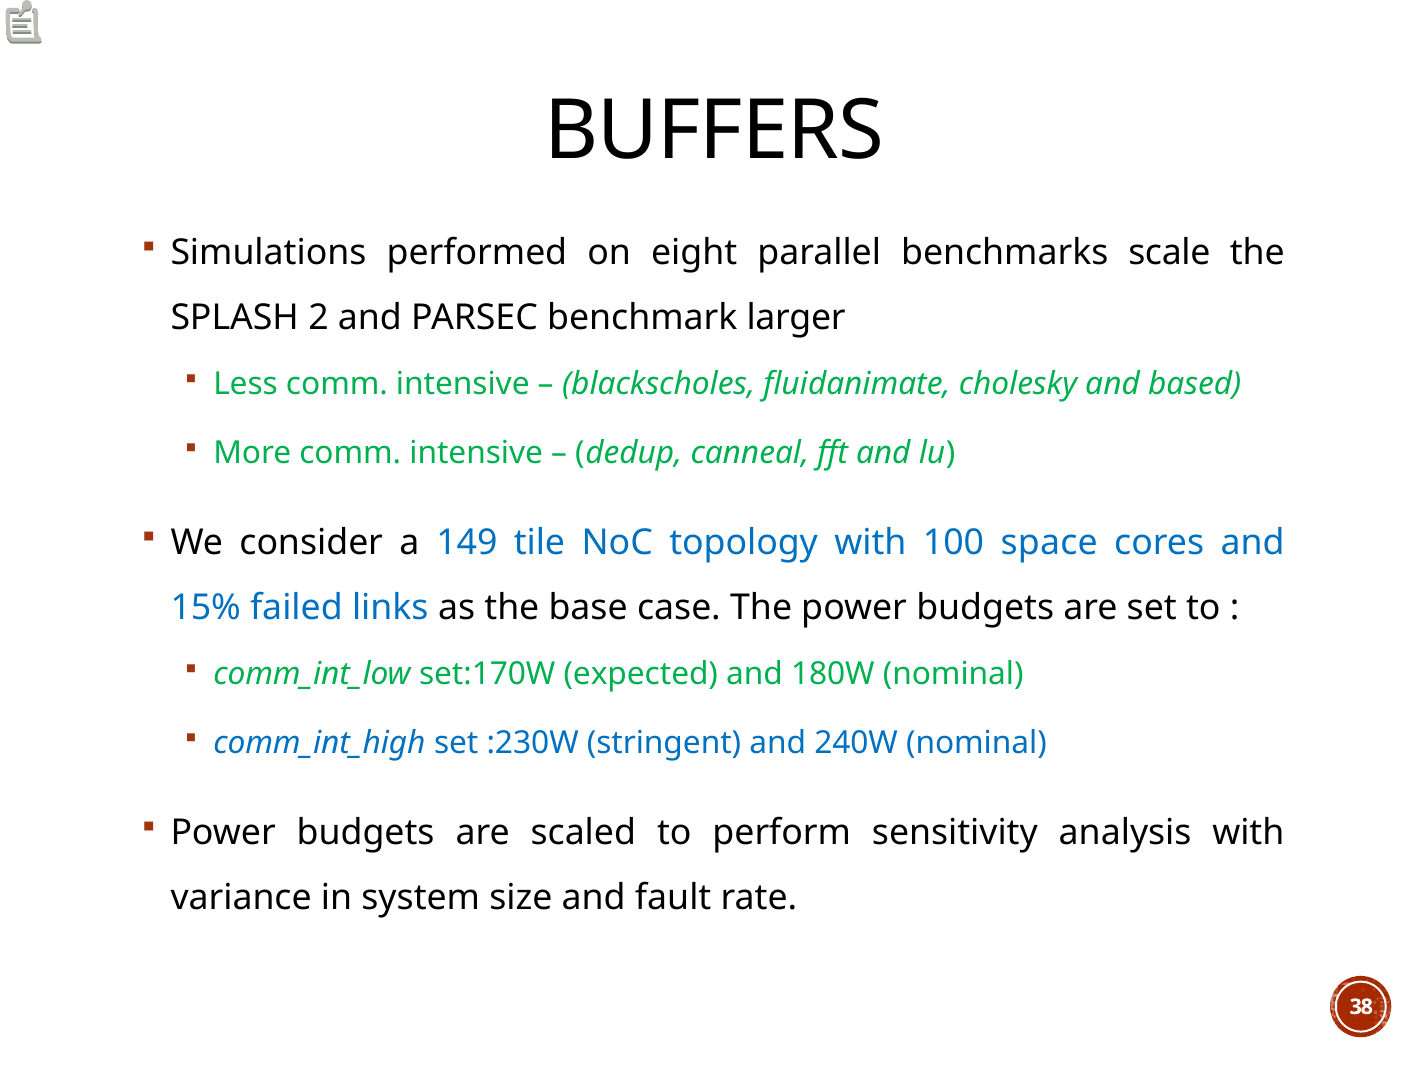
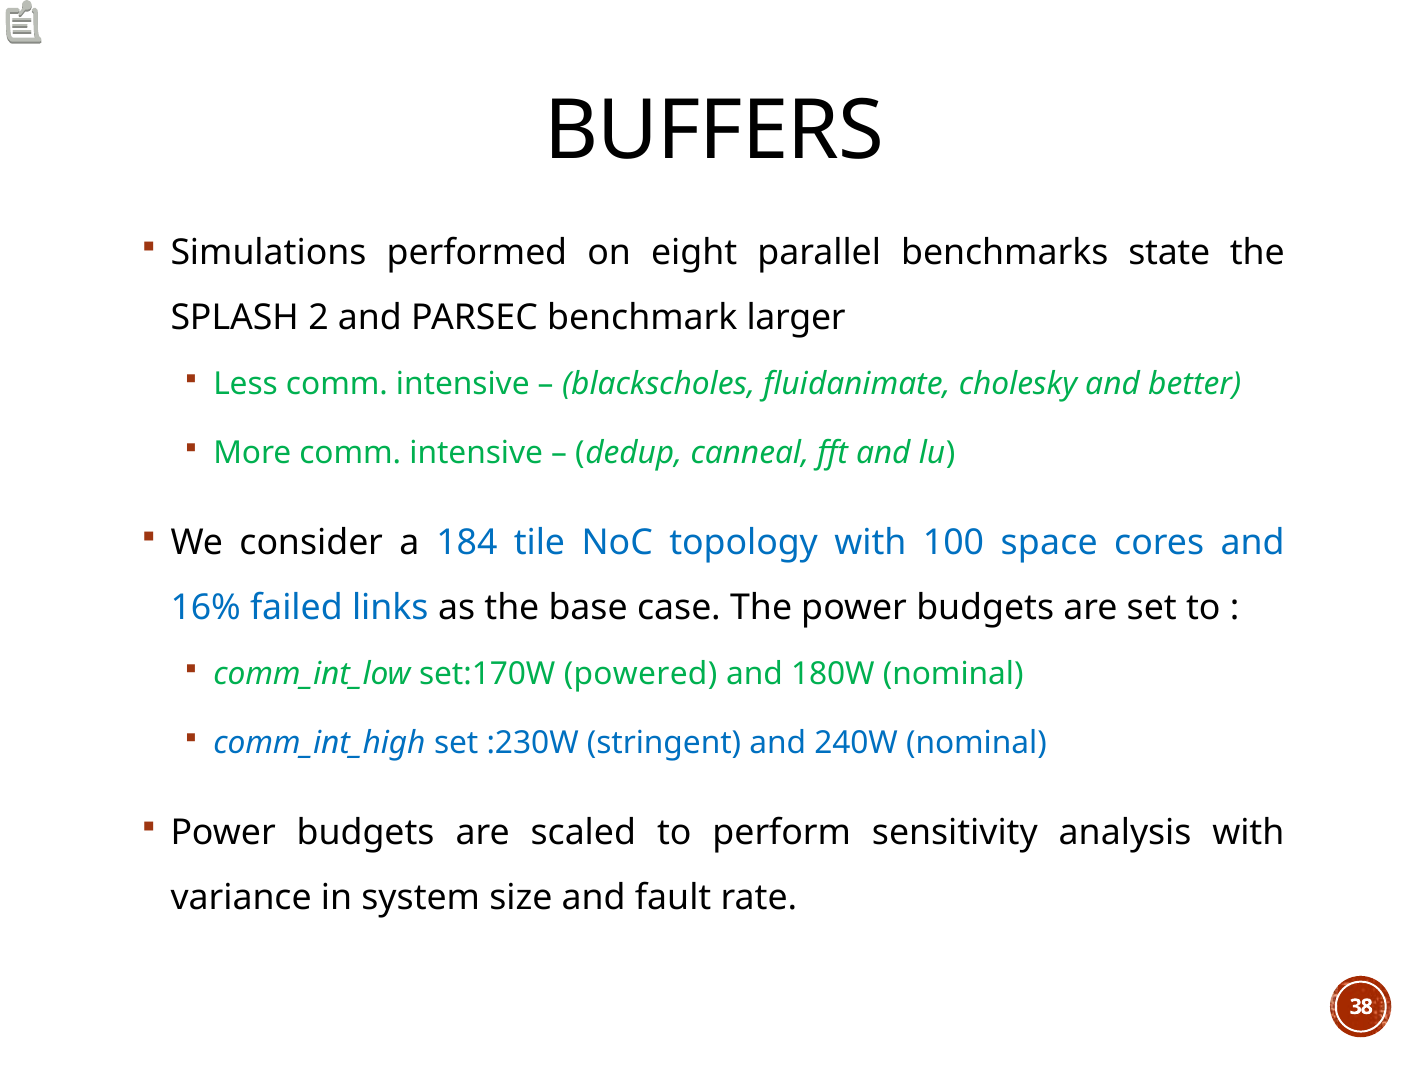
scale: scale -> state (1169, 253)
based: based -> better (1195, 384)
149: 149 -> 184 (467, 543)
15%: 15% -> 16% (206, 607)
expected: expected -> powered (641, 674)
